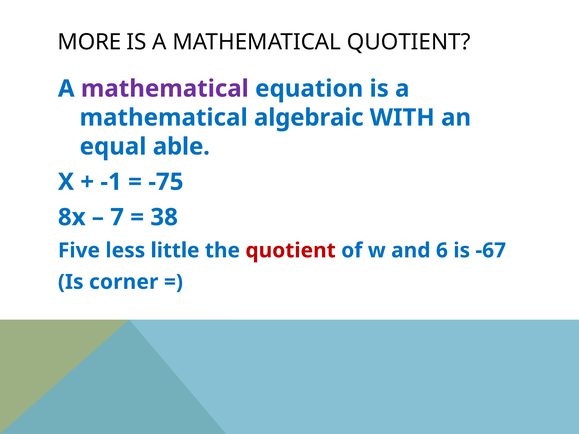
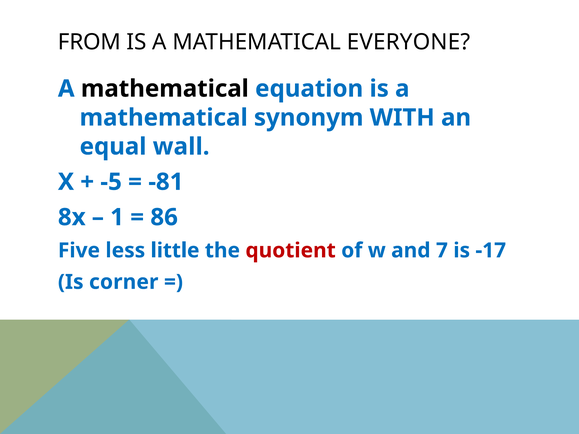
MORE: MORE -> FROM (89, 42)
MATHEMATICAL QUOTIENT: QUOTIENT -> EVERYONE (409, 42)
mathematical colour: purple -> black (165, 89)
algebraic: algebraic -> synonym (309, 118)
able: able -> wall (181, 147)
-1: -1 -> -5 (111, 182)
-75: -75 -> -81 (166, 182)
7: 7 -> 1 (117, 217)
38: 38 -> 86 (164, 217)
6: 6 -> 7 (442, 251)
-67: -67 -> -17 (491, 251)
